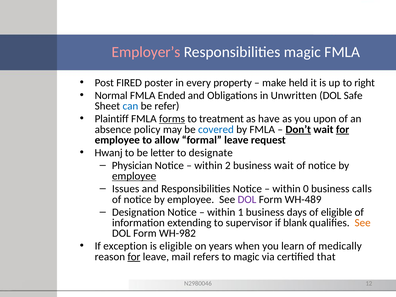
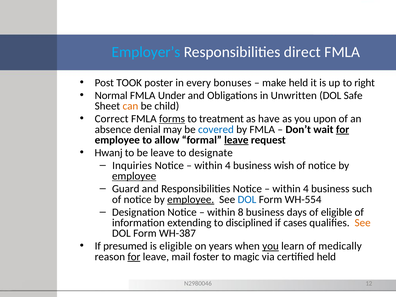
Employer’s colour: pink -> light blue (146, 52)
Responsibilities magic: magic -> direct (302, 52)
FIRED: FIRED -> TOOK (129, 83)
property: property -> bonuses (233, 83)
Ended: Ended -> Under (172, 95)
can colour: blue -> orange (130, 106)
refer: refer -> child (167, 106)
Plaintiff: Plaintiff -> Correct (112, 119)
policy: policy -> denial (147, 129)
Don’t underline: present -> none (298, 129)
leave underline: none -> present (236, 140)
be letter: letter -> leave (162, 153)
Physician: Physician -> Inquiries (132, 165)
2: 2 -> 4 (228, 165)
business wait: wait -> wish (284, 165)
Issues: Issues -> Guard (126, 189)
0: 0 -> 4 (306, 189)
calls: calls -> such (362, 189)
employee underline: none -> present (191, 199)
DOL colour: purple -> blue (247, 199)
WH-489: WH-489 -> WH-554 (303, 199)
1: 1 -> 8 (241, 212)
supervisor: supervisor -> disciplined (249, 223)
blank: blank -> cases (295, 223)
WH-982: WH-982 -> WH-387 (177, 233)
exception: exception -> presumed (125, 246)
you underline: none -> present (271, 246)
refers: refers -> foster (206, 257)
certified that: that -> held (326, 257)
